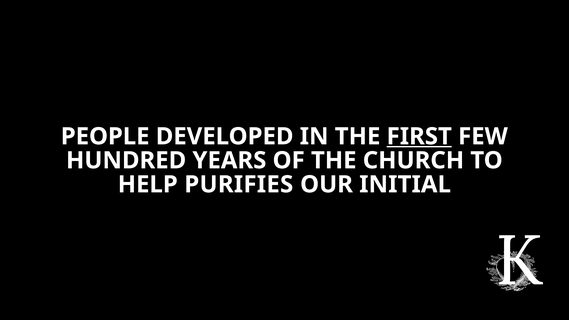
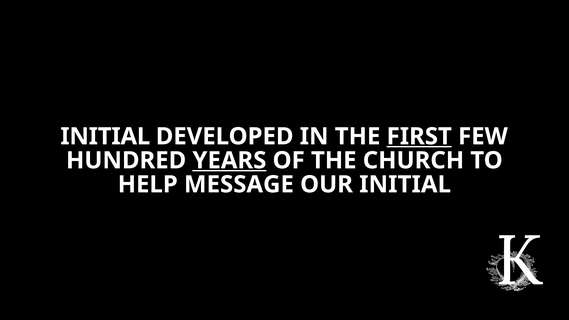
PEOPLE: PEOPLE -> INITIAL (105, 136)
YEARS underline: none -> present (229, 160)
PURIFIES: PURIFIES -> MESSAGE (239, 184)
